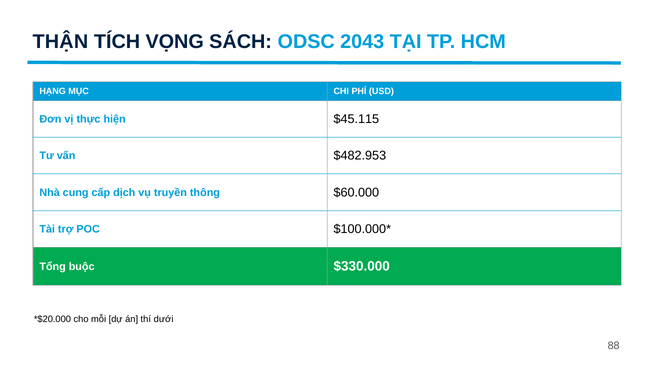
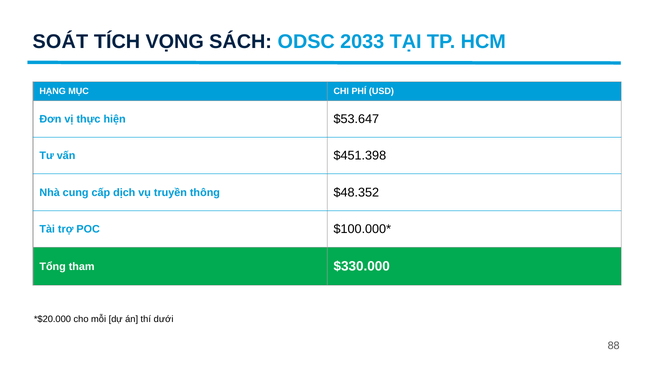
THẬN: THẬN -> SOÁT (60, 42)
2043: 2043 -> 2033 (362, 42)
$45.115: $45.115 -> $53.647 (356, 119)
$482.953: $482.953 -> $451.398 (360, 156)
$60.000: $60.000 -> $48.352 (356, 193)
buộc: buộc -> tham (82, 267)
